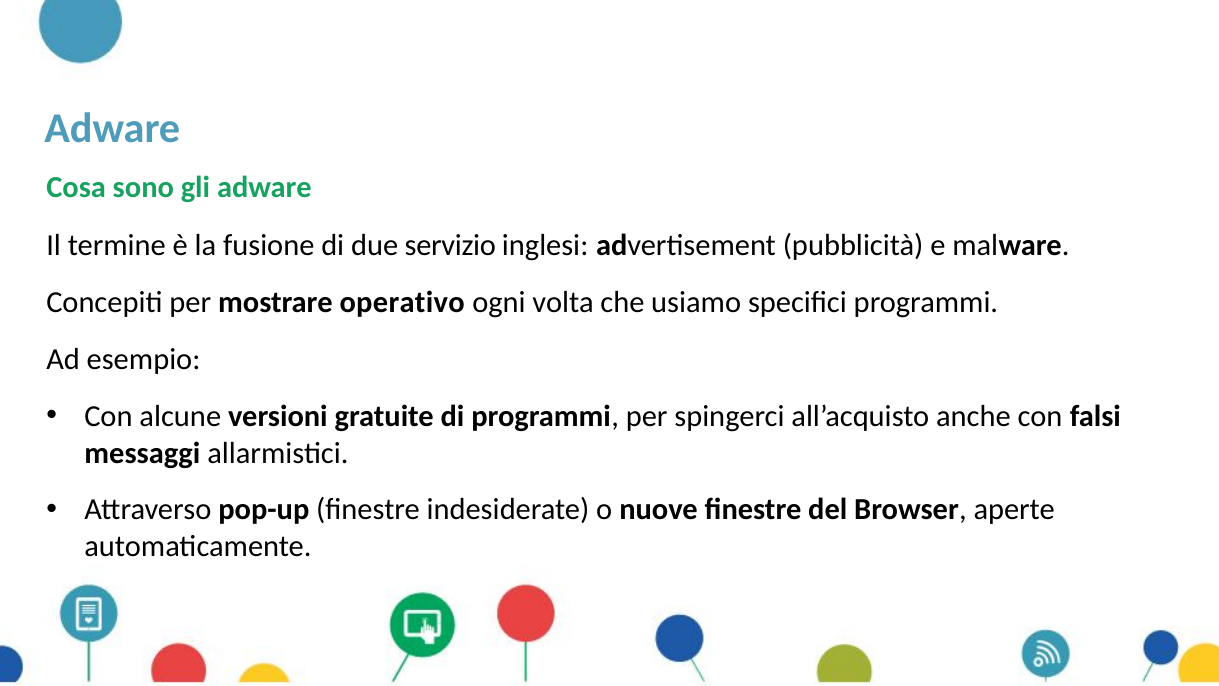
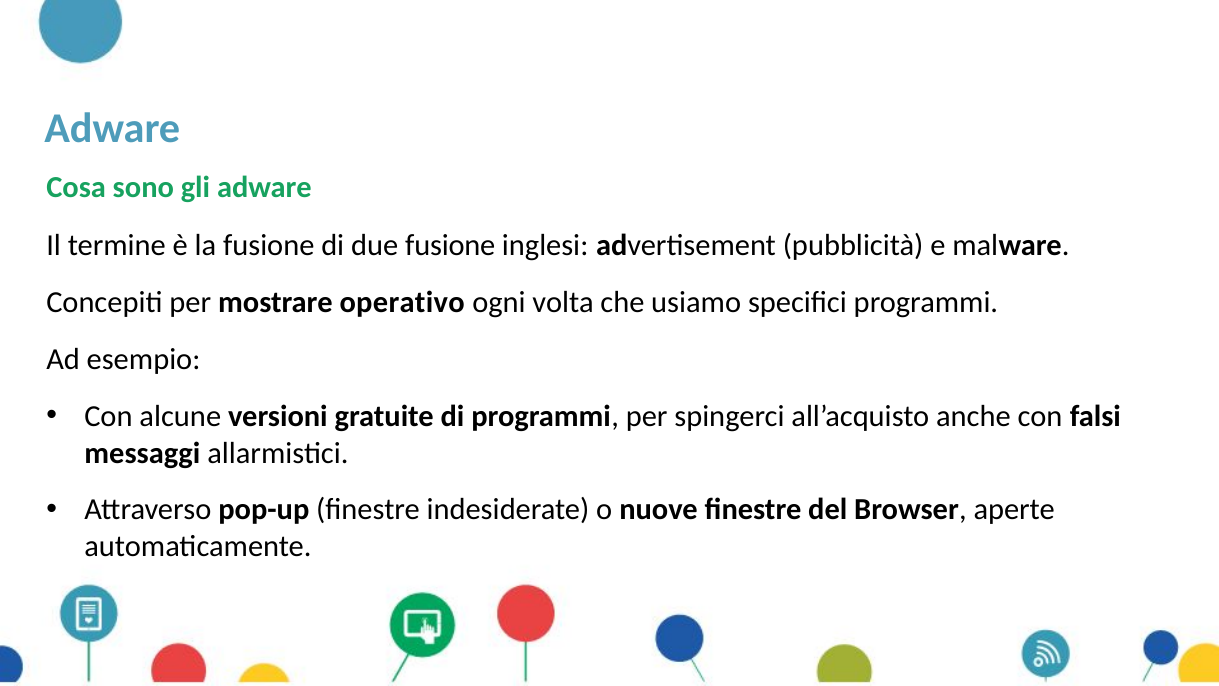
due servizio: servizio -> fusione (450, 246)
